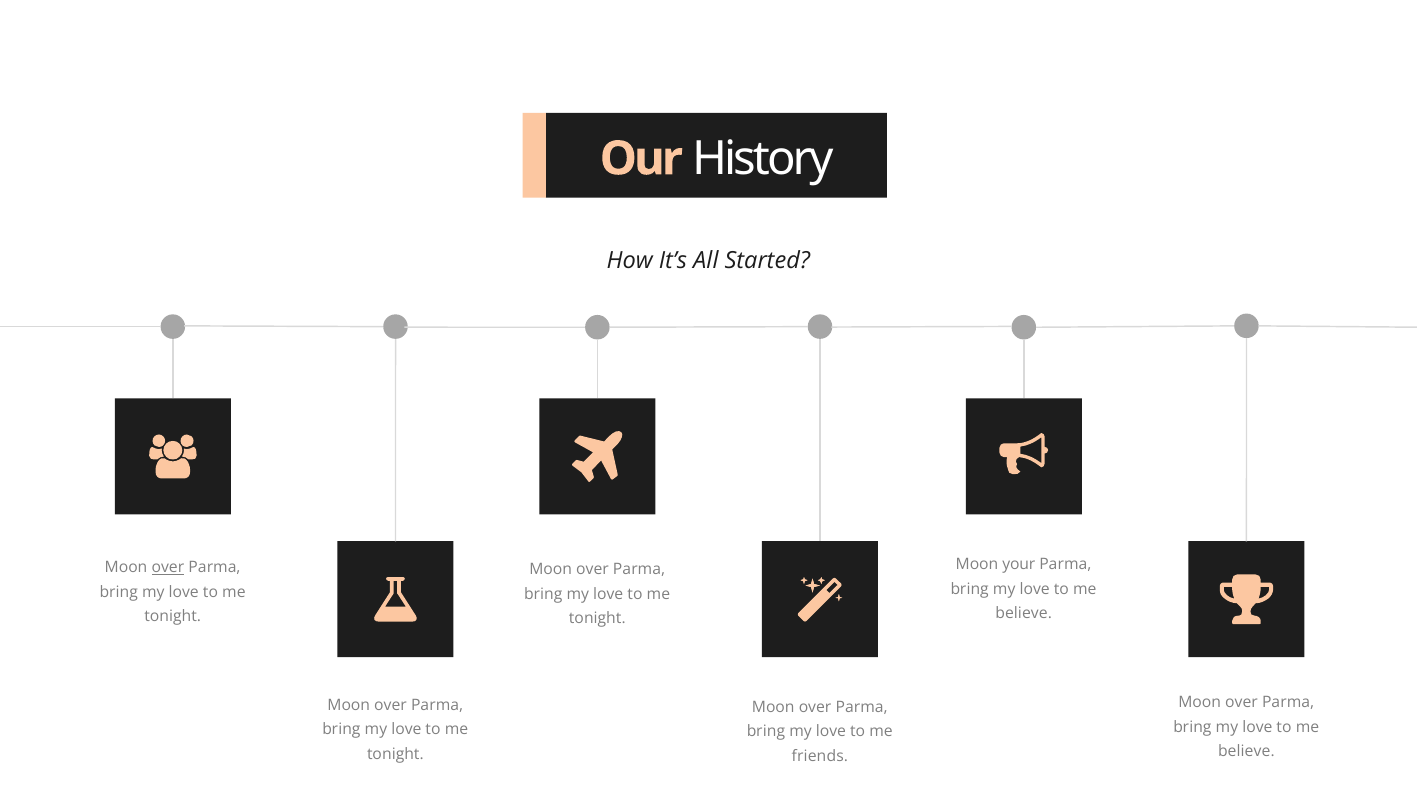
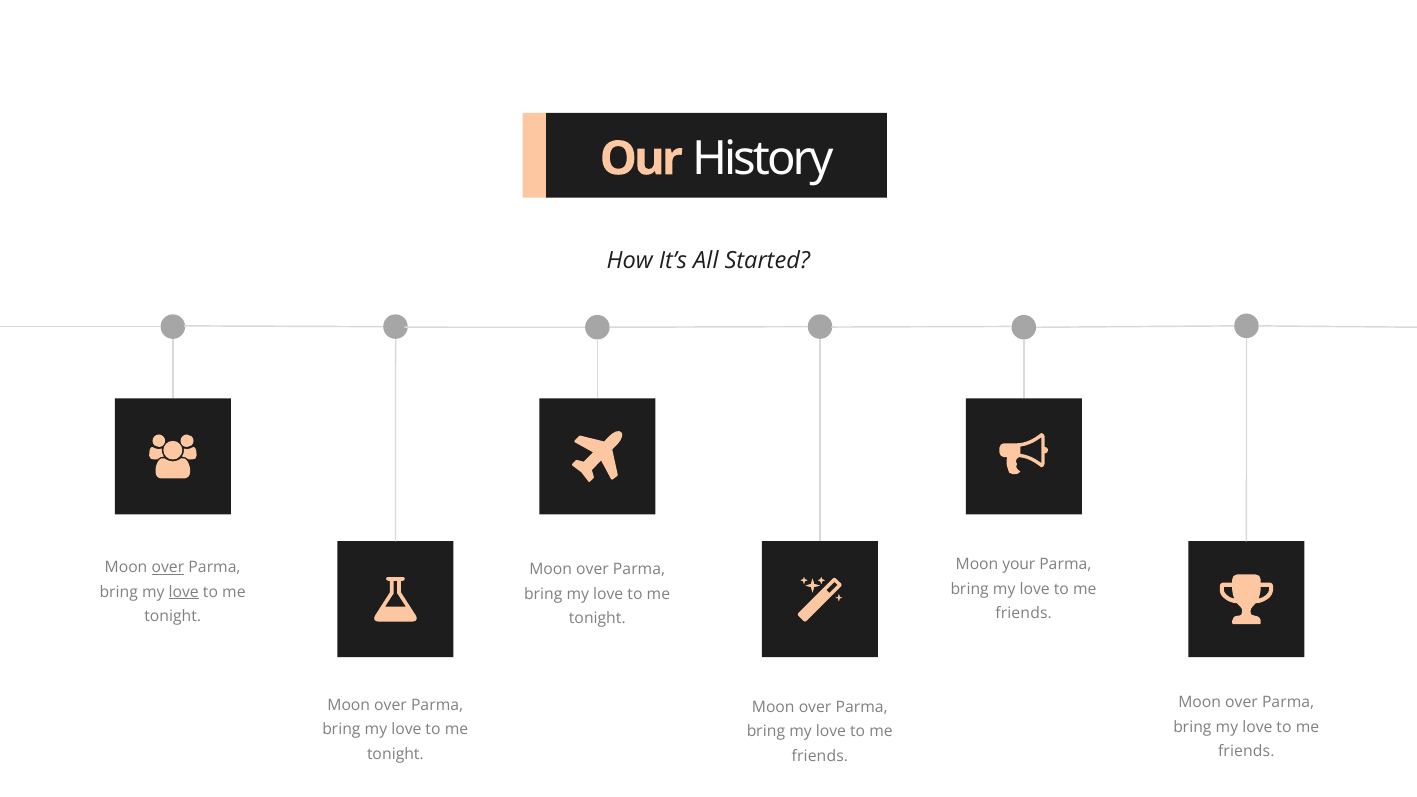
love underline: none -> present (184, 592)
believe: believe -> friends (1024, 613)
believe: believe -> friends (1246, 751)
